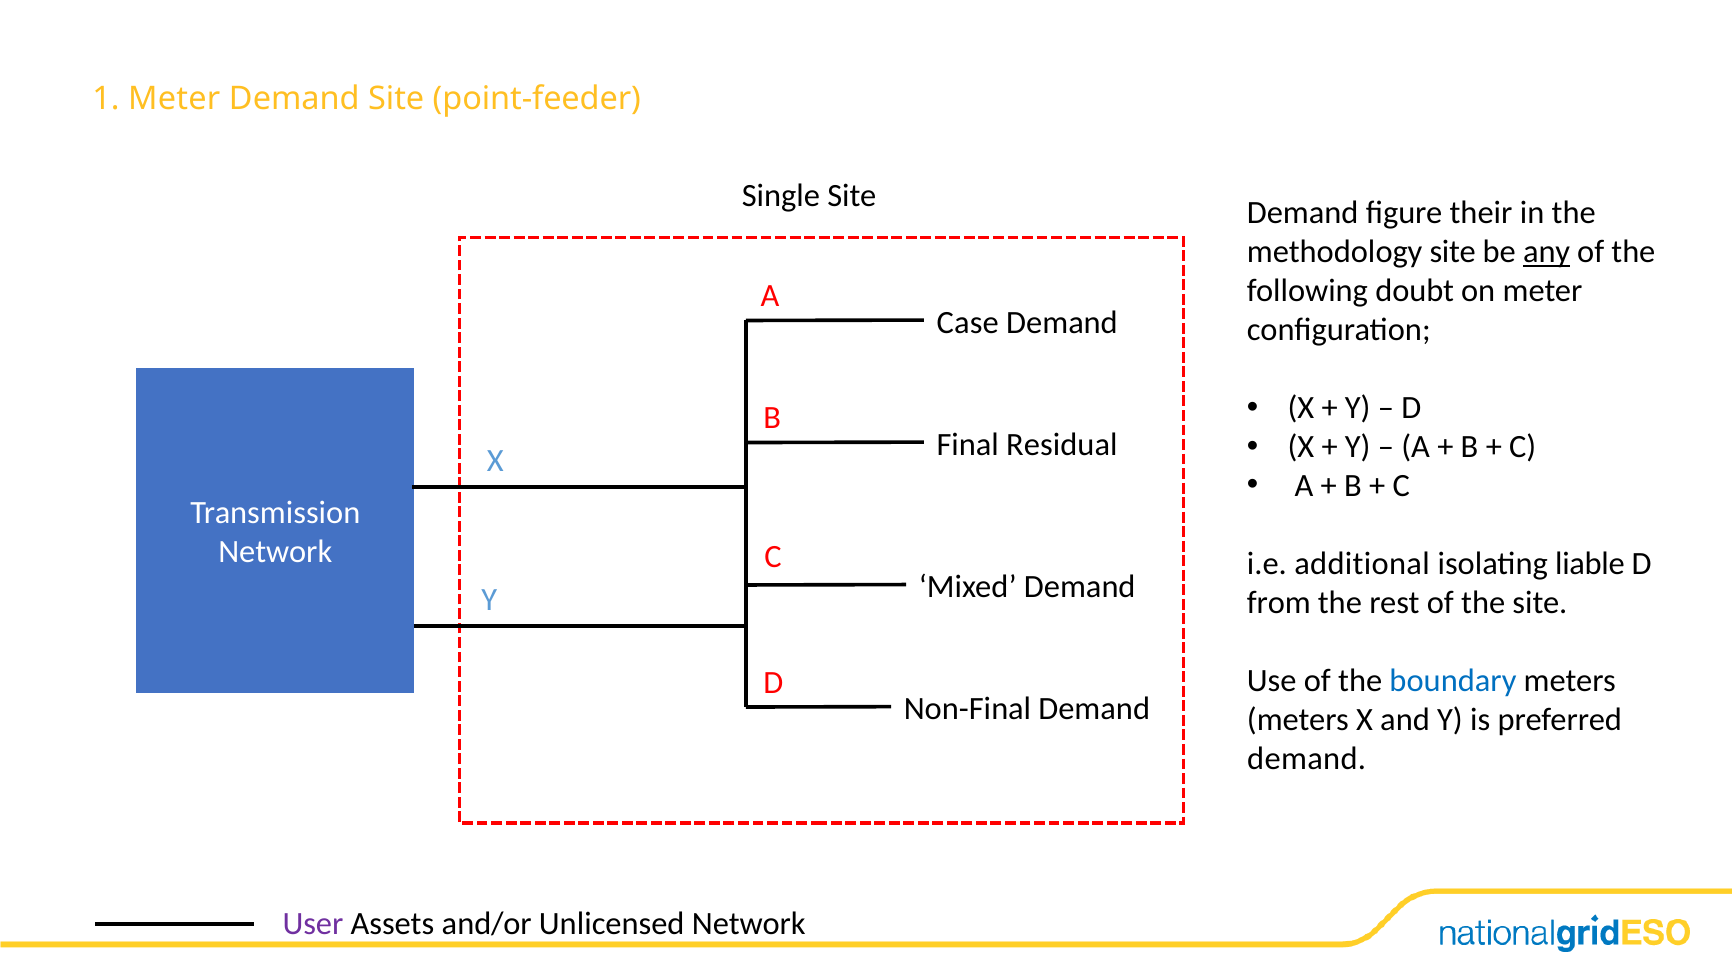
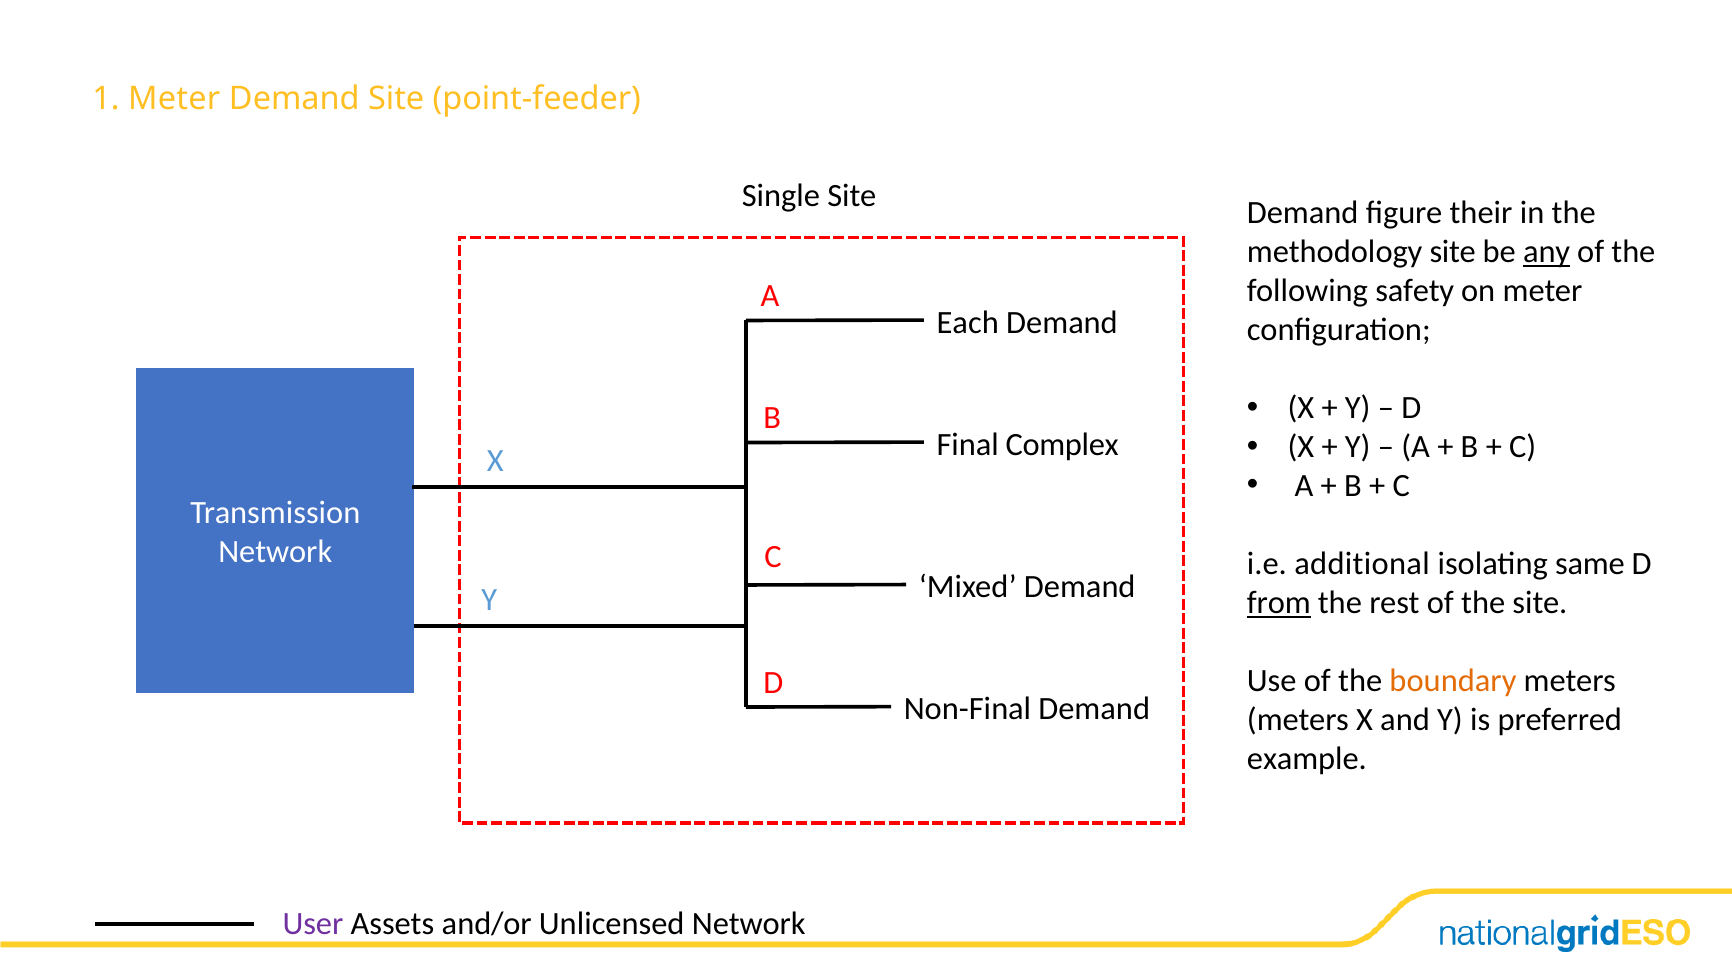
doubt: doubt -> safety (1415, 291)
Case: Case -> Each (968, 322)
Residual: Residual -> Complex (1062, 444)
liable: liable -> same (1590, 564)
from underline: none -> present (1279, 603)
boundary colour: blue -> orange (1453, 681)
demand: demand -> example (1307, 759)
